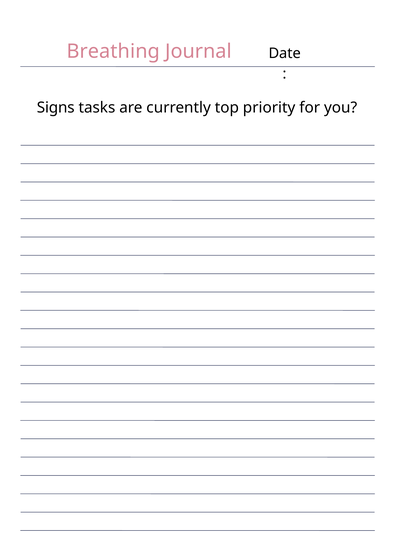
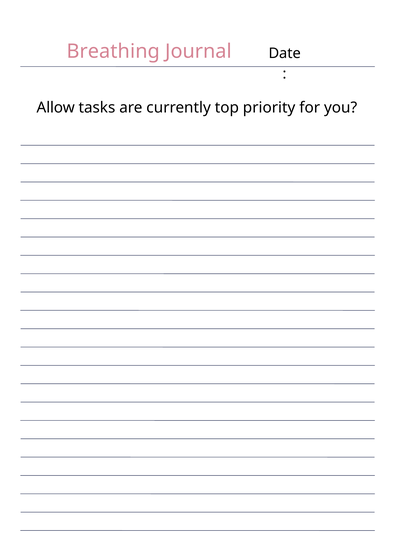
Signs: Signs -> Allow (56, 107)
